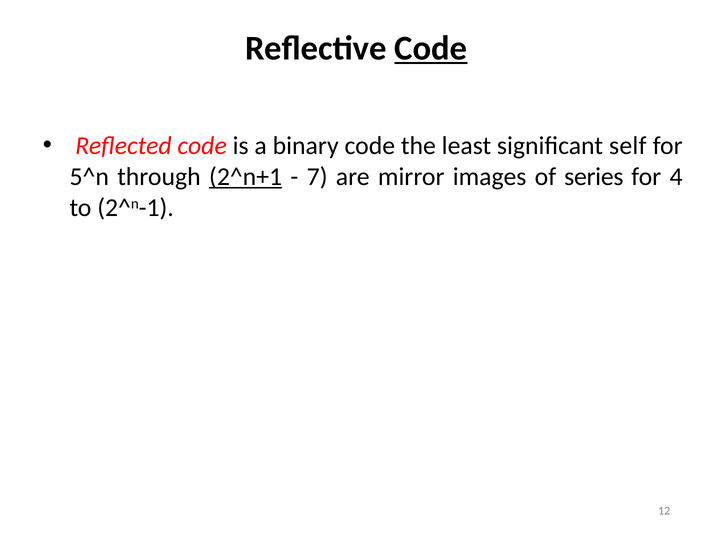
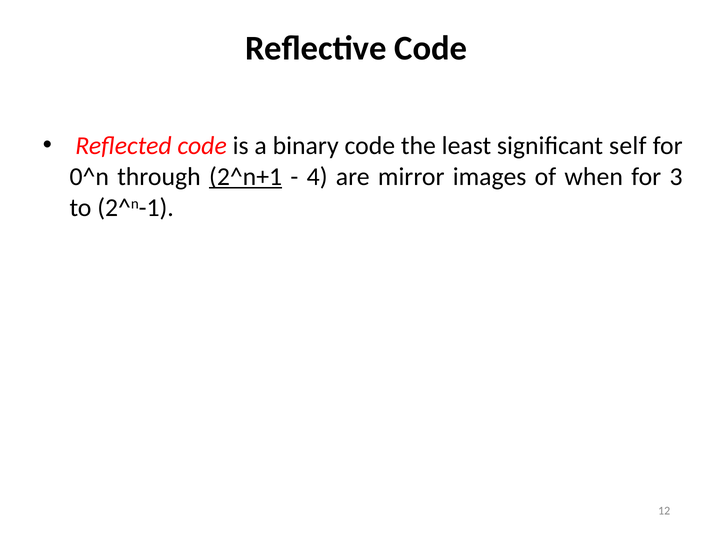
Code underline: present -> none (431, 48)
5^n: 5^n -> 0^n (89, 177)
7: 7 -> 4 (317, 177)
series: series -> when (594, 177)
4: 4 -> 3 (676, 177)
